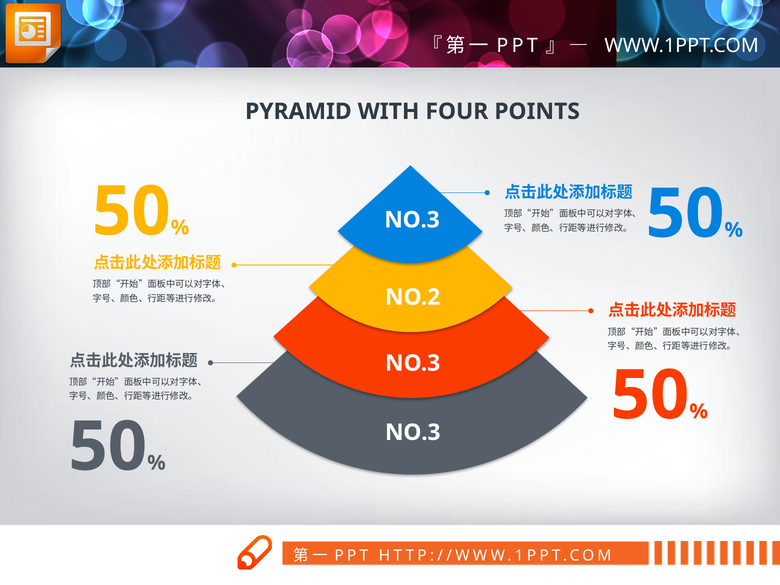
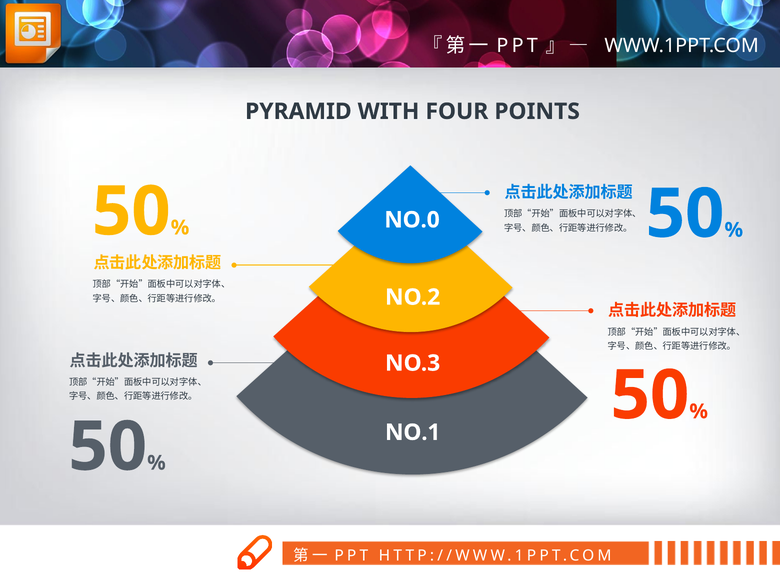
NO.3: NO.3 -> NO.0 (412, 220)
NO.3: NO.3 -> NO.1 (413, 432)
